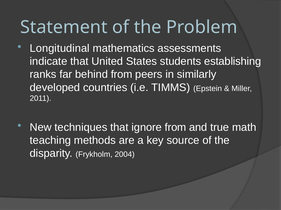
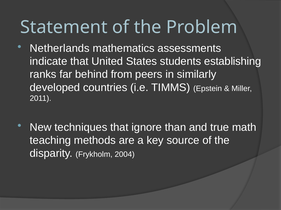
Longitudinal: Longitudinal -> Netherlands (60, 48)
ignore from: from -> than (175, 128)
